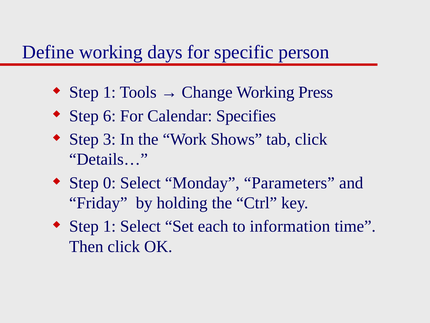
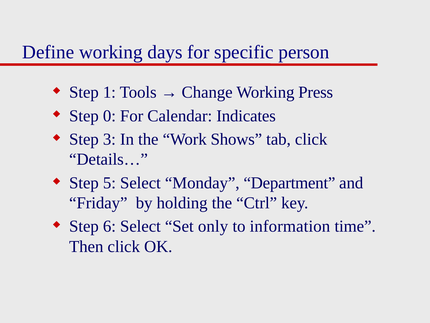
6: 6 -> 0 (109, 116)
Specifies: Specifies -> Indicates (246, 116)
0: 0 -> 5 (109, 183)
Parameters: Parameters -> Department (289, 183)
1: 1 -> 6 (109, 226)
each: each -> only (213, 226)
